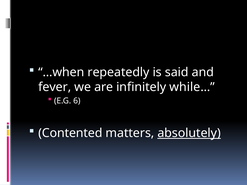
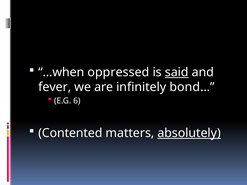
repeatedly: repeatedly -> oppressed (118, 72)
said underline: none -> present (177, 72)
while…: while… -> bond… (192, 87)
